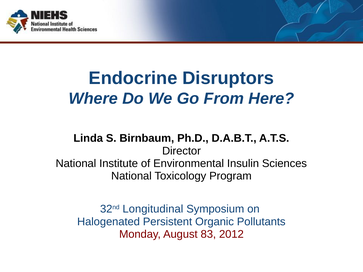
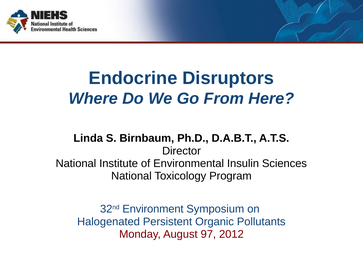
Longitudinal: Longitudinal -> Environment (153, 209)
83: 83 -> 97 (208, 235)
